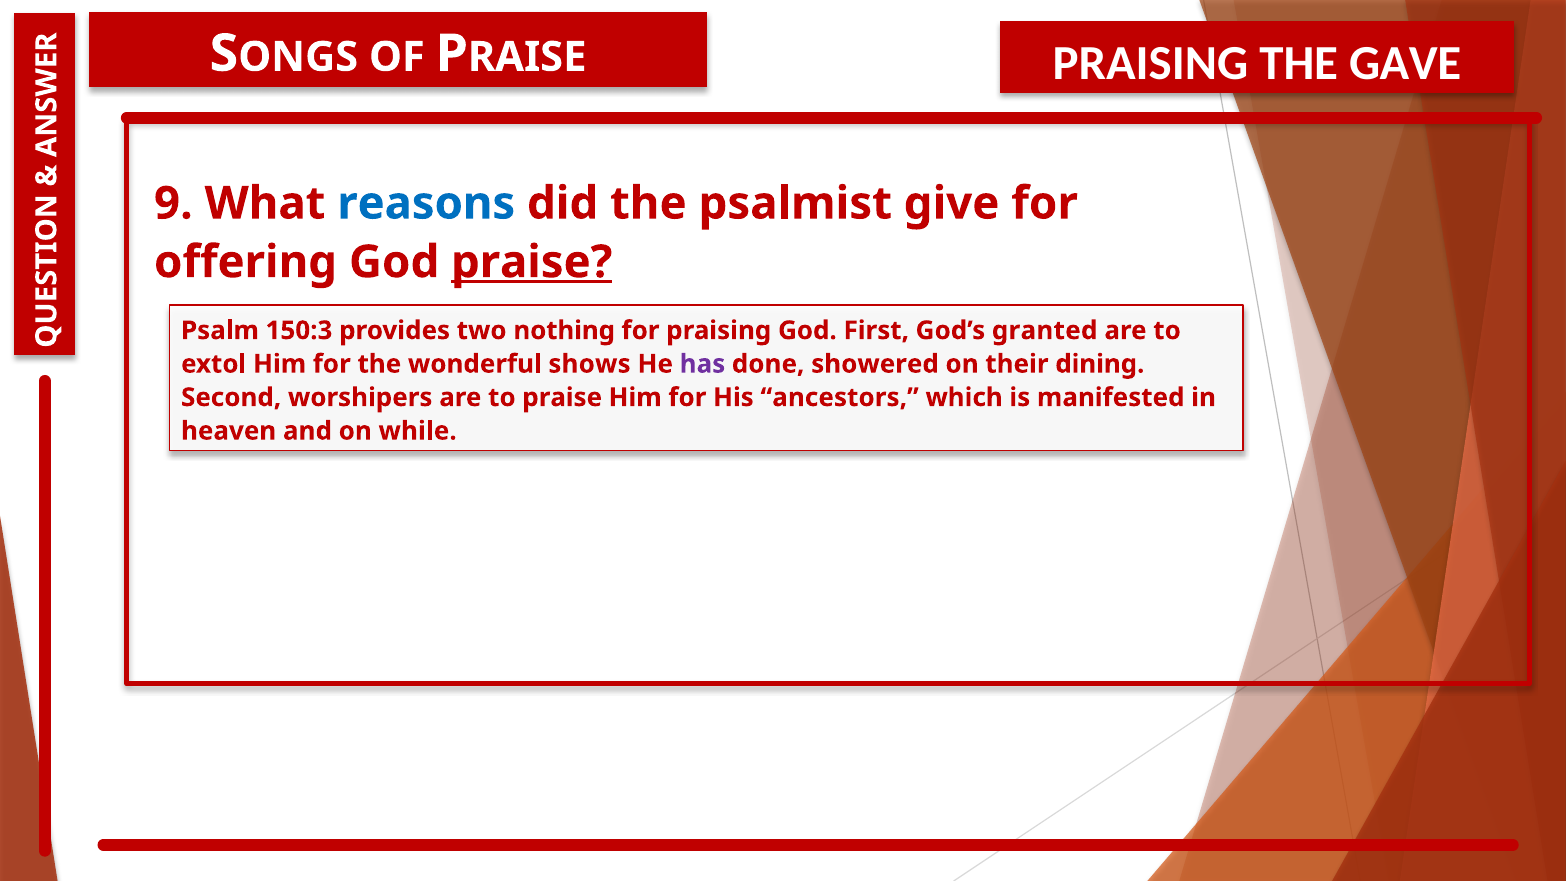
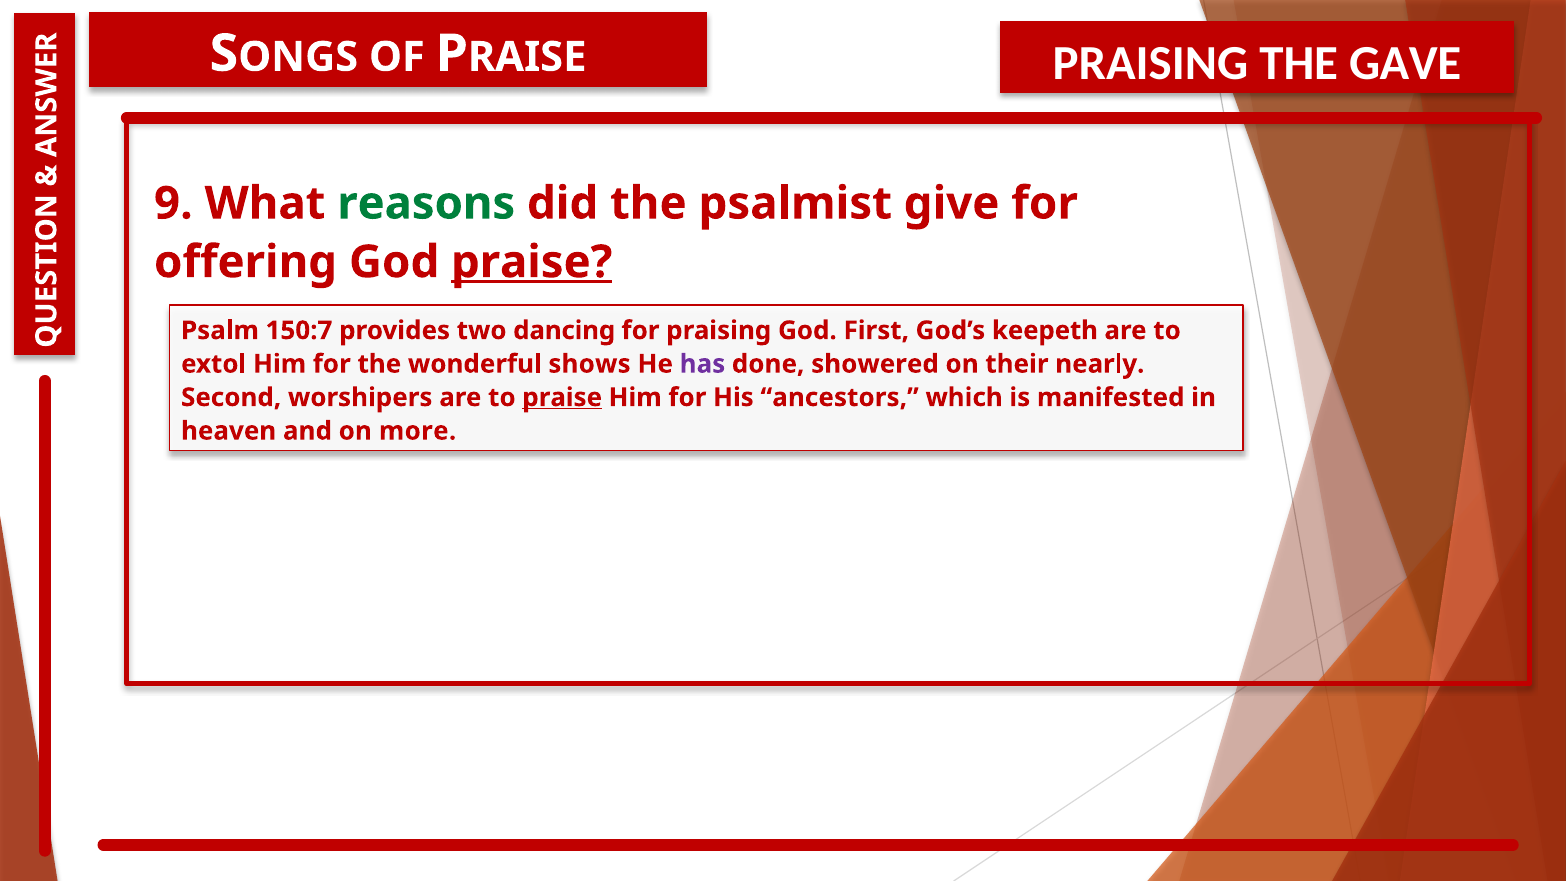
reasons colour: blue -> green (426, 203)
150:3: 150:3 -> 150:7 (299, 330)
nothing: nothing -> dancing (564, 330)
granted: granted -> keepeth (1045, 330)
dining: dining -> nearly (1100, 364)
praise underline: none -> present (562, 397)
while: while -> more (418, 431)
